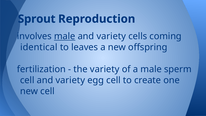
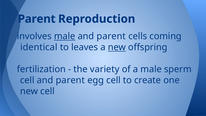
Sprout: Sprout -> Parent (37, 19)
variety: variety -> parent (111, 36)
new underline: none -> present (117, 47)
cell and variety: variety -> parent (70, 80)
